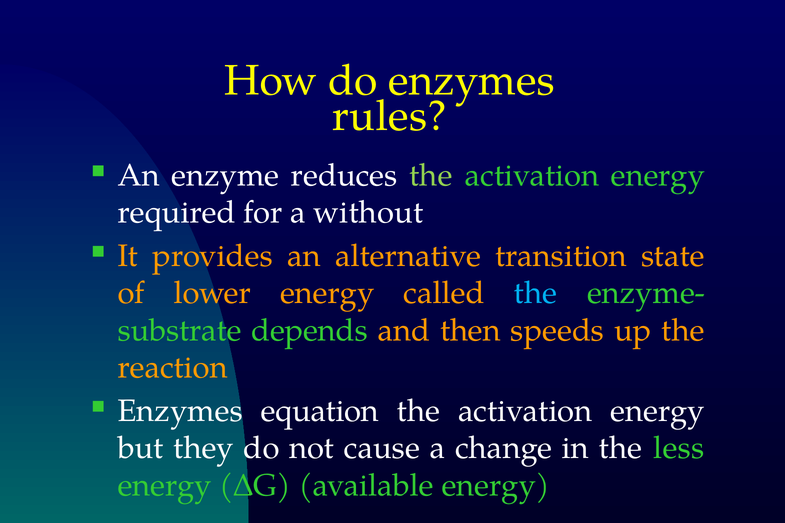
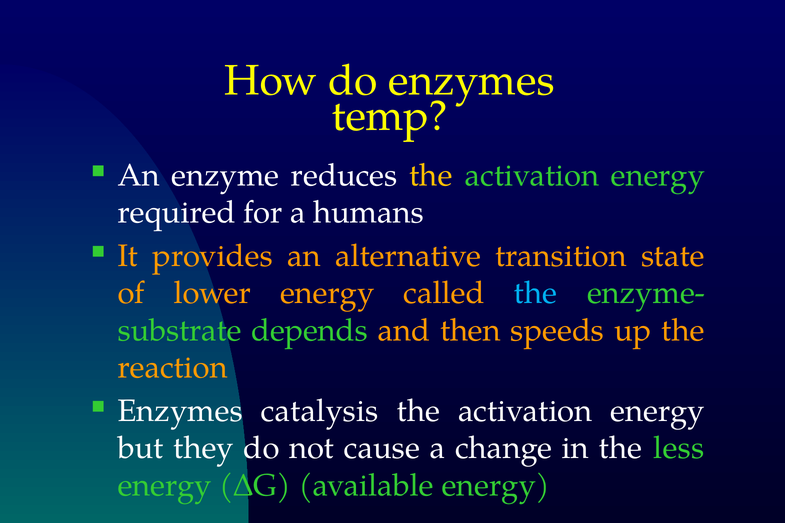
rules: rules -> temp (390, 116)
the colour: light green -> yellow (431, 175)
without: without -> humans (369, 213)
equation: equation -> catalysis (320, 411)
